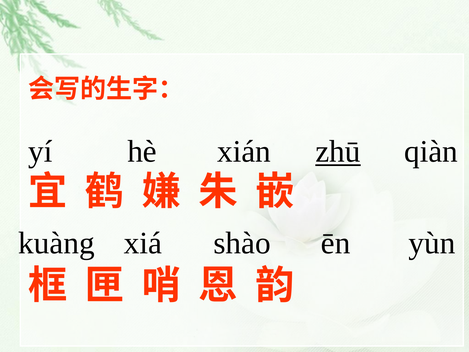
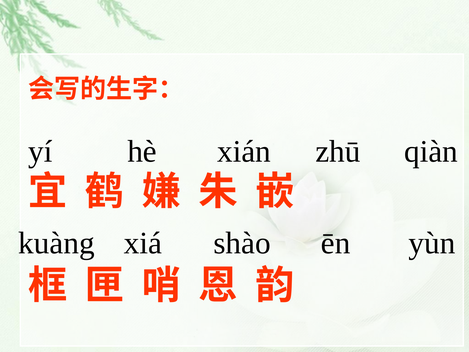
zhū underline: present -> none (338, 152)
